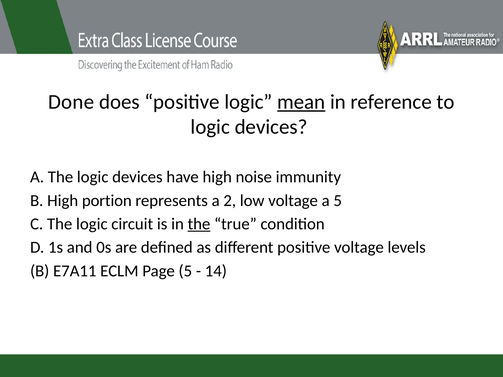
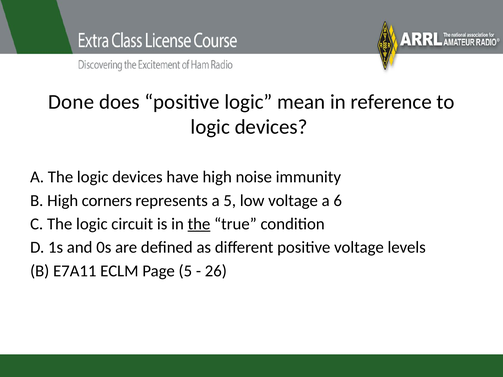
mean underline: present -> none (301, 102)
portion: portion -> corners (107, 201)
a 2: 2 -> 5 (230, 201)
a 5: 5 -> 6 (338, 201)
14: 14 -> 26 (216, 271)
